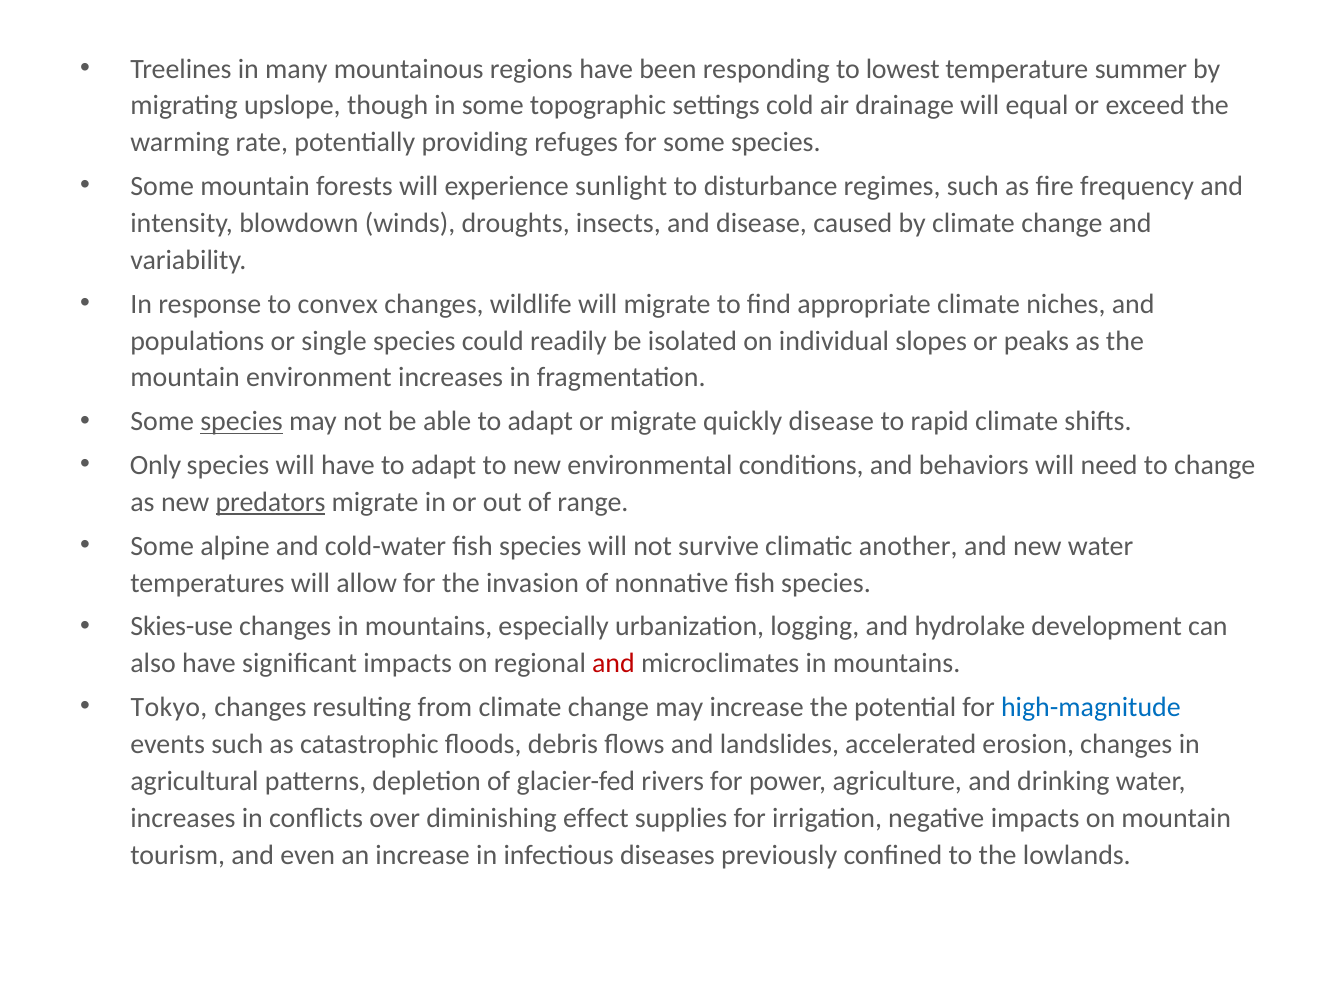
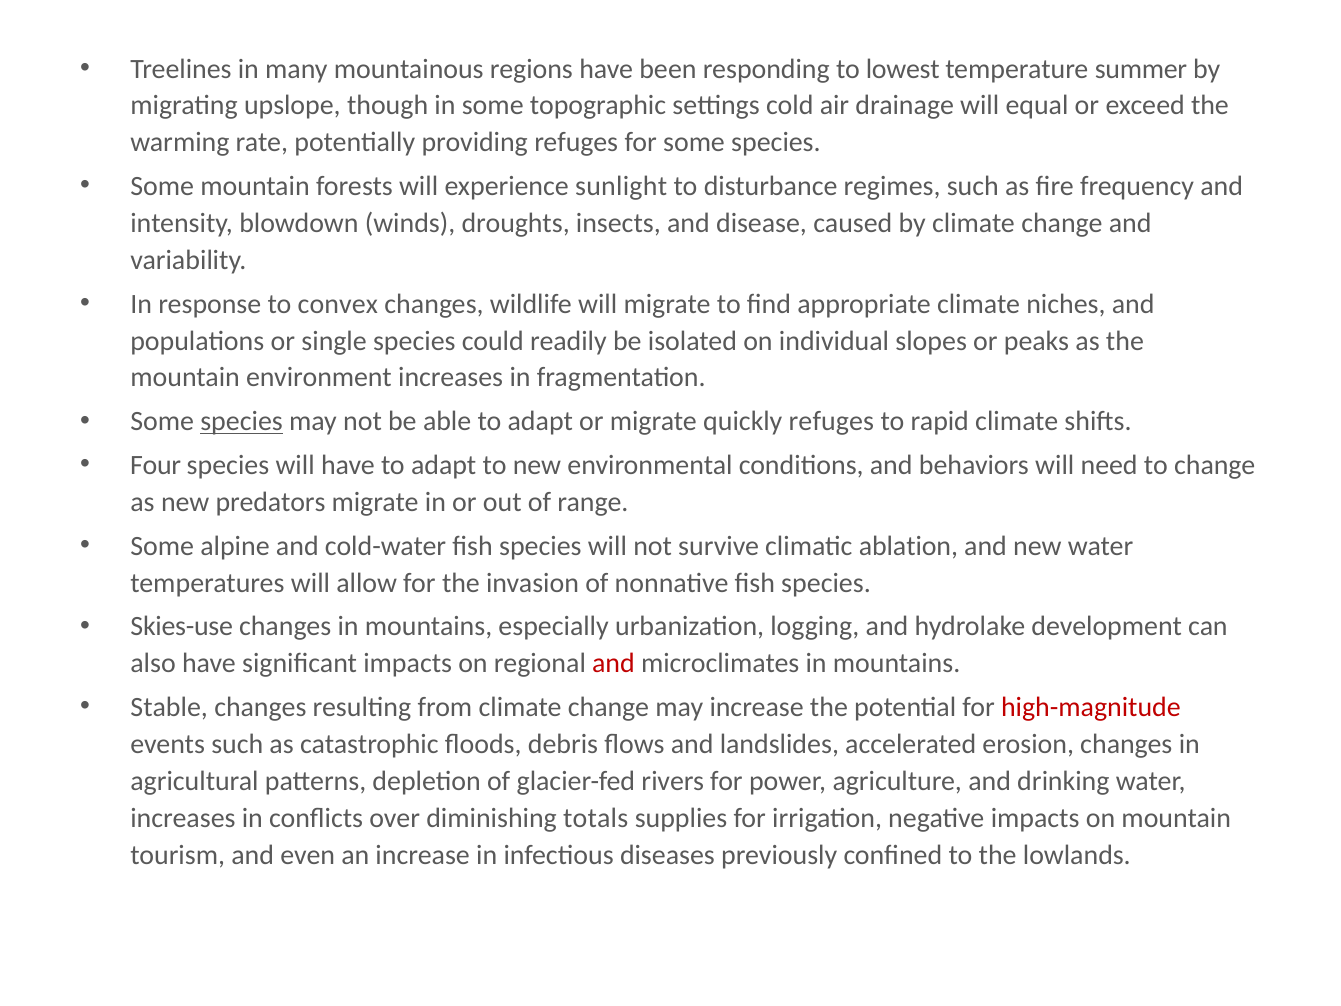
quickly disease: disease -> refuges (831, 421)
Only: Only -> Four (156, 465)
predators underline: present -> none (271, 502)
another: another -> ablation (908, 546)
Tokyo: Tokyo -> Stable (169, 707)
high-magnitude colour: blue -> red (1091, 707)
effect: effect -> totals (596, 818)
